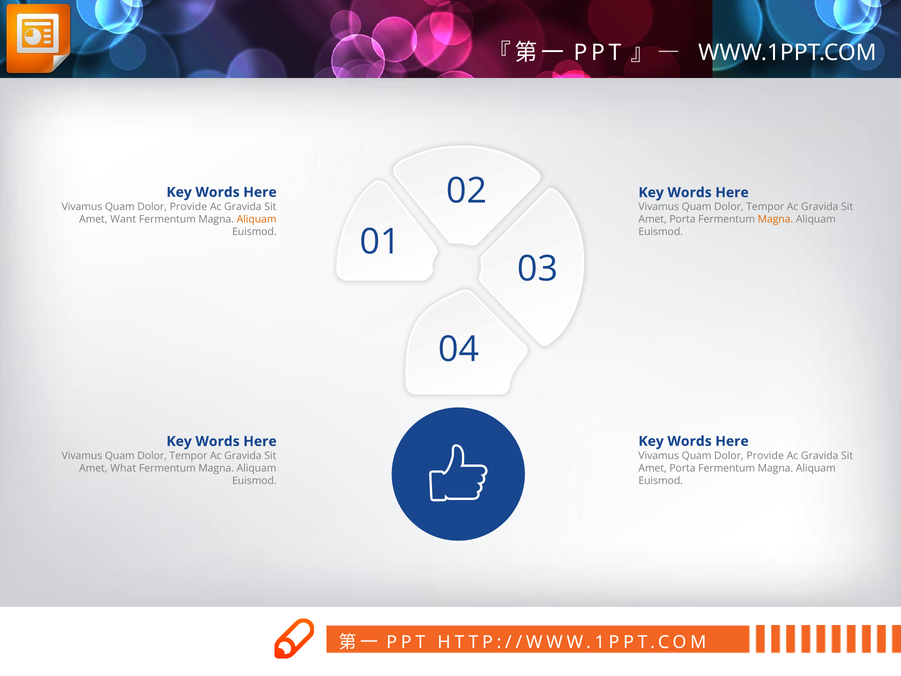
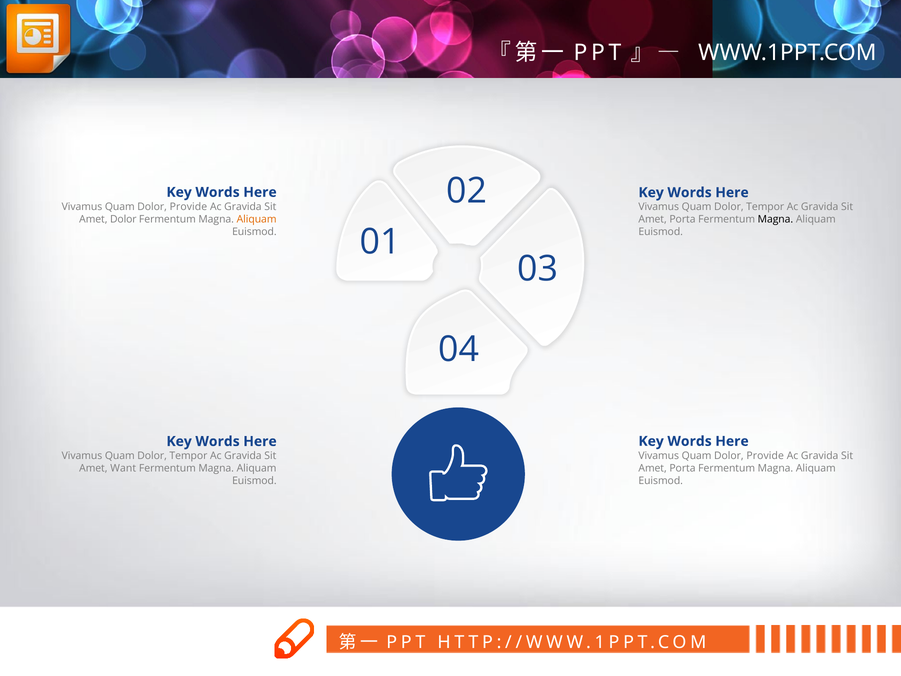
Amet Want: Want -> Dolor (123, 219)
Magna colour: orange -> black (775, 219)
What: What -> Want (123, 468)
